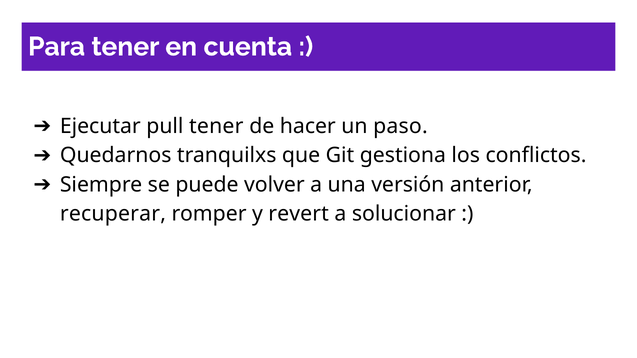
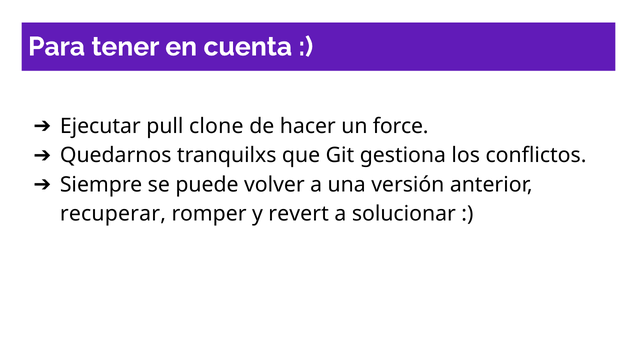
pull tener: tener -> clone (216, 126)
paso: paso -> force (401, 126)
